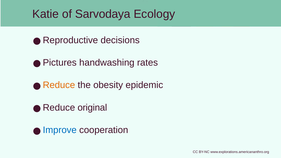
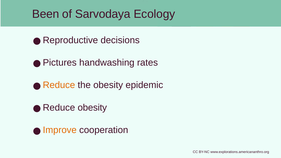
Katie: Katie -> Been (46, 14)
Reduce original: original -> obesity (92, 108)
Improve colour: blue -> orange (60, 130)
